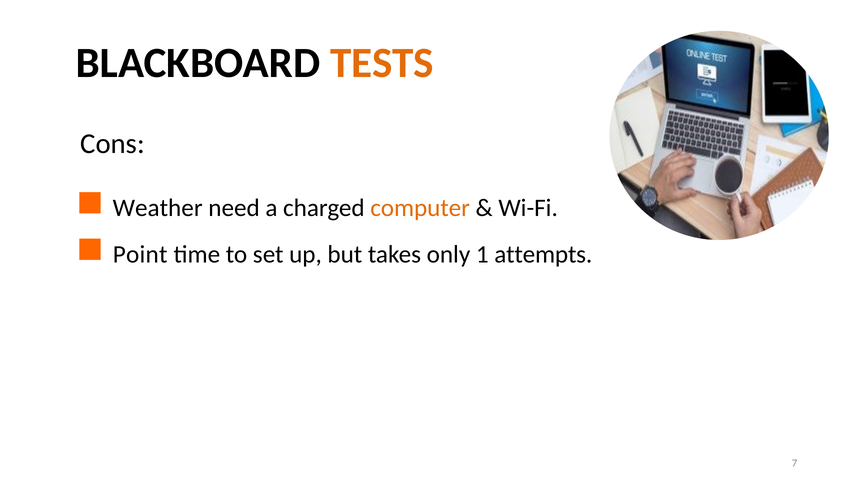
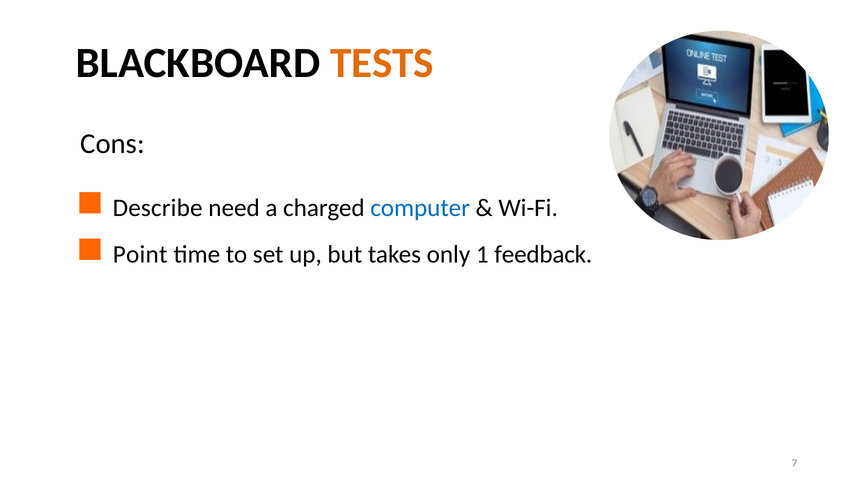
Weather: Weather -> Describe (158, 208)
computer colour: orange -> blue (420, 208)
attempts: attempts -> feedback (543, 255)
